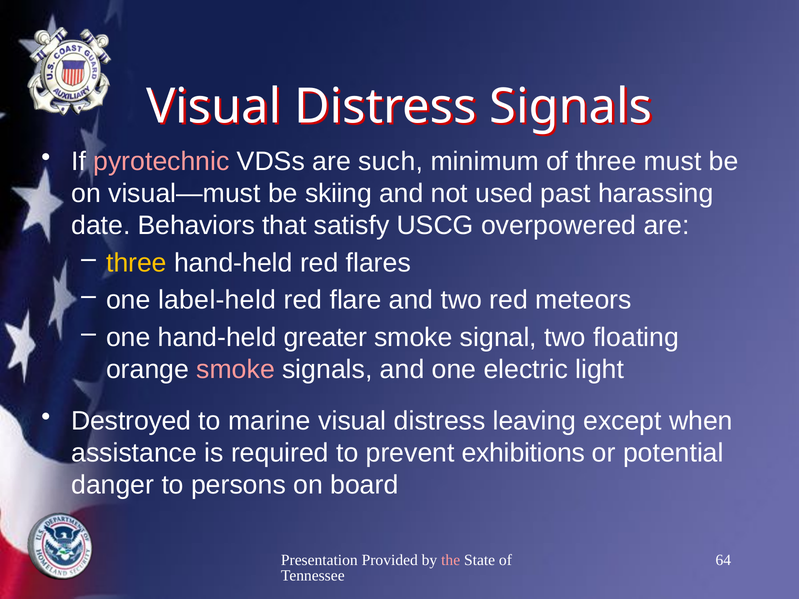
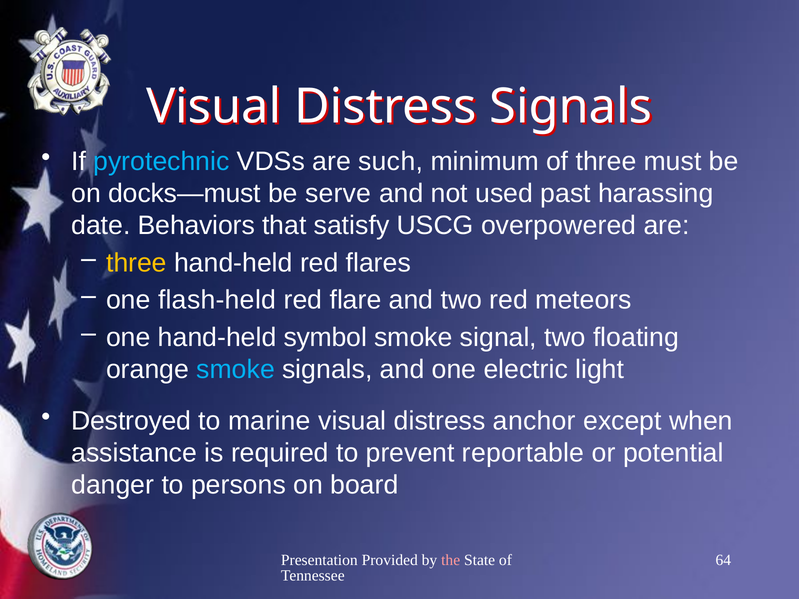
pyrotechnic colour: pink -> light blue (161, 162)
visual—must: visual—must -> docks—must (185, 194)
skiing: skiing -> serve (338, 194)
label-held: label-held -> flash-held (217, 300)
greater: greater -> symbol (325, 337)
smoke colour: pink -> light blue (236, 369)
leaving: leaving -> anchor (534, 421)
exhibitions: exhibitions -> reportable (523, 453)
